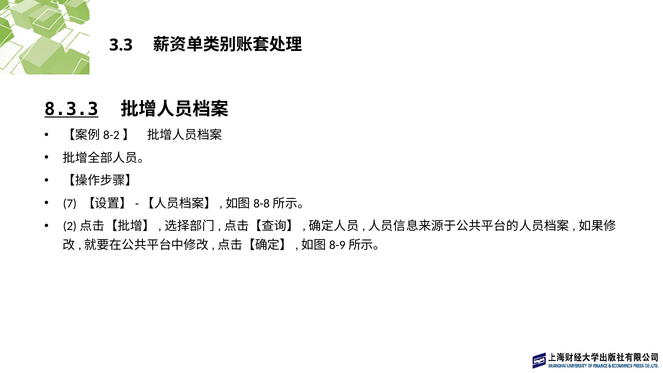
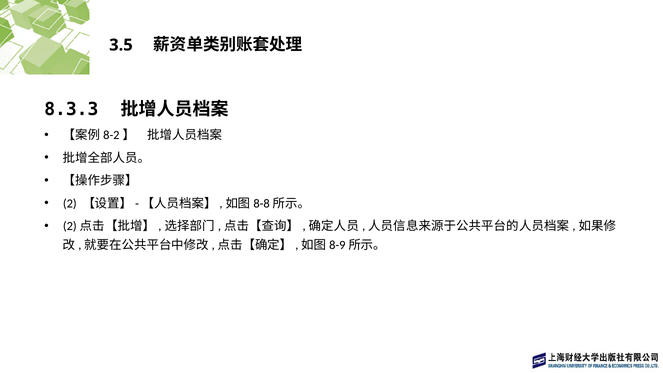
3.3: 3.3 -> 3.5 (121, 45)
8.3.3 underline: present -> none (71, 109)
7: 7 -> 2 (70, 204)
